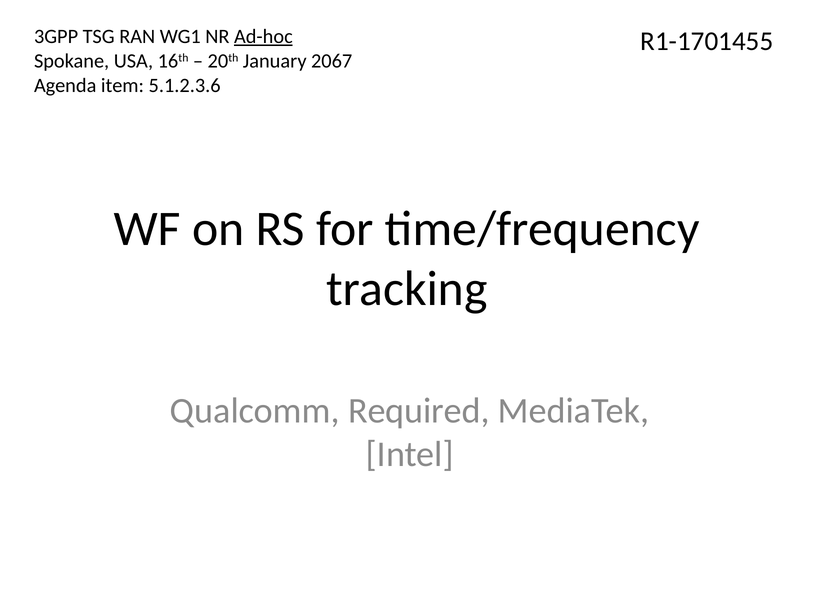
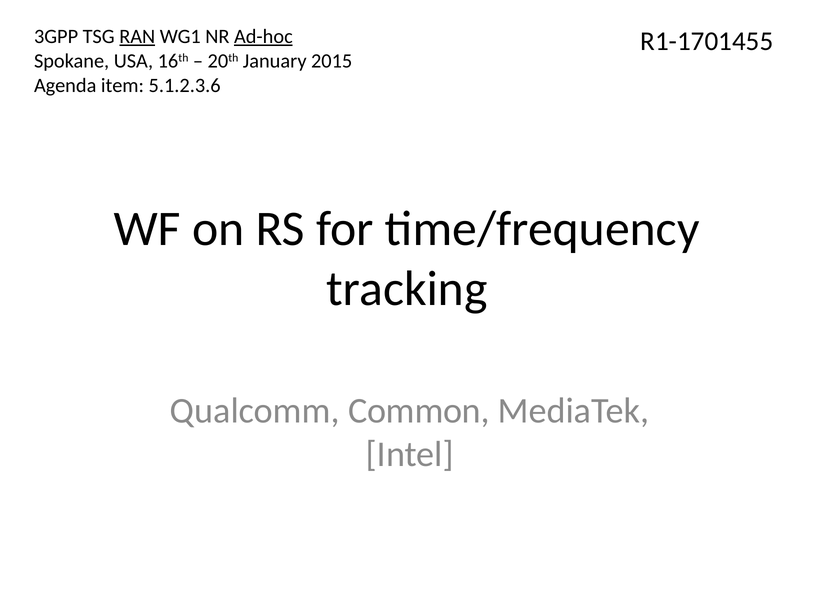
RAN underline: none -> present (137, 36)
2067: 2067 -> 2015 (332, 61)
Required: Required -> Common (419, 410)
